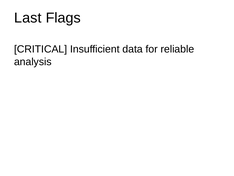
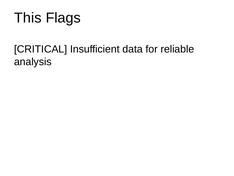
Last: Last -> This (28, 18)
